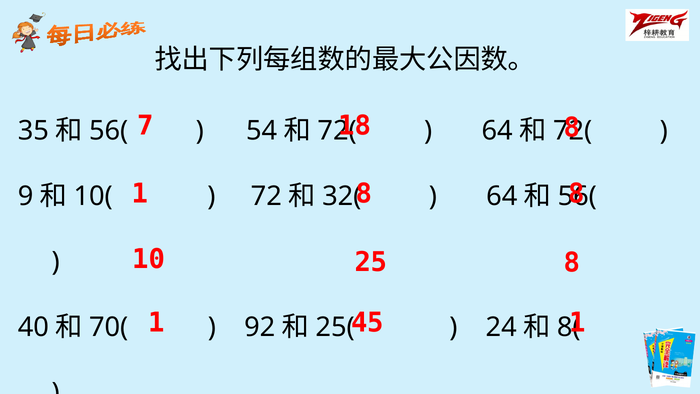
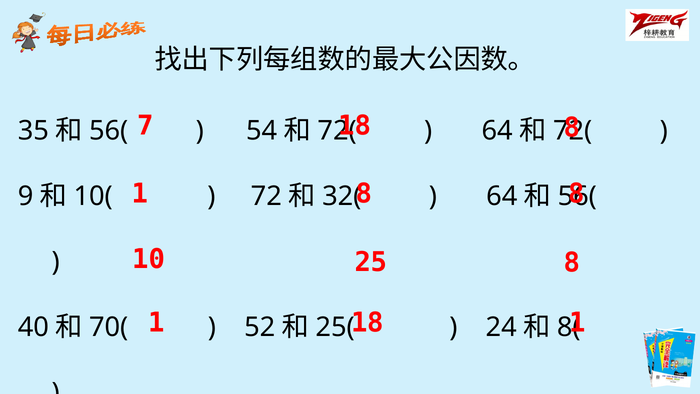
1 45: 45 -> 18 (367, 322)
92: 92 -> 52 (260, 327)
